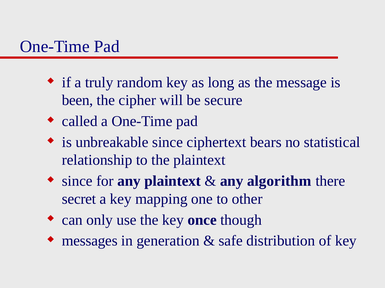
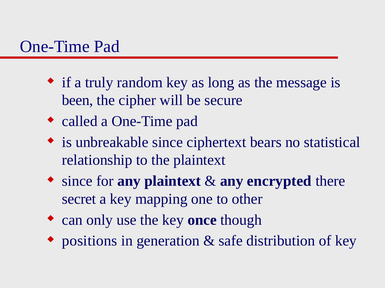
algorithm: algorithm -> encrypted (279, 181)
messages: messages -> positions (90, 241)
